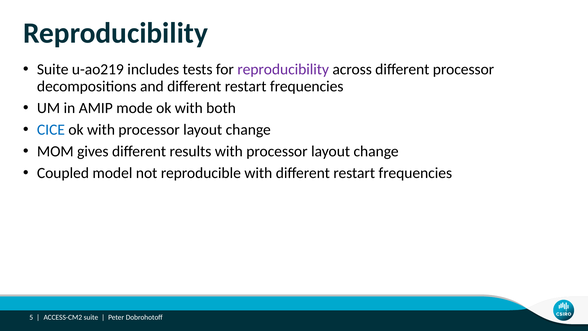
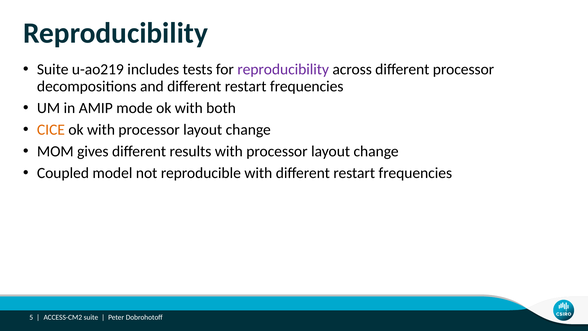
CICE colour: blue -> orange (51, 129)
